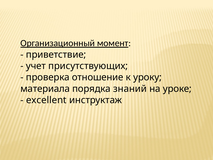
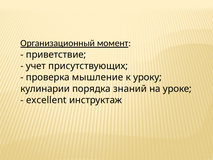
отношение: отношение -> мышление (98, 77)
материала: материала -> кулинарии (45, 89)
